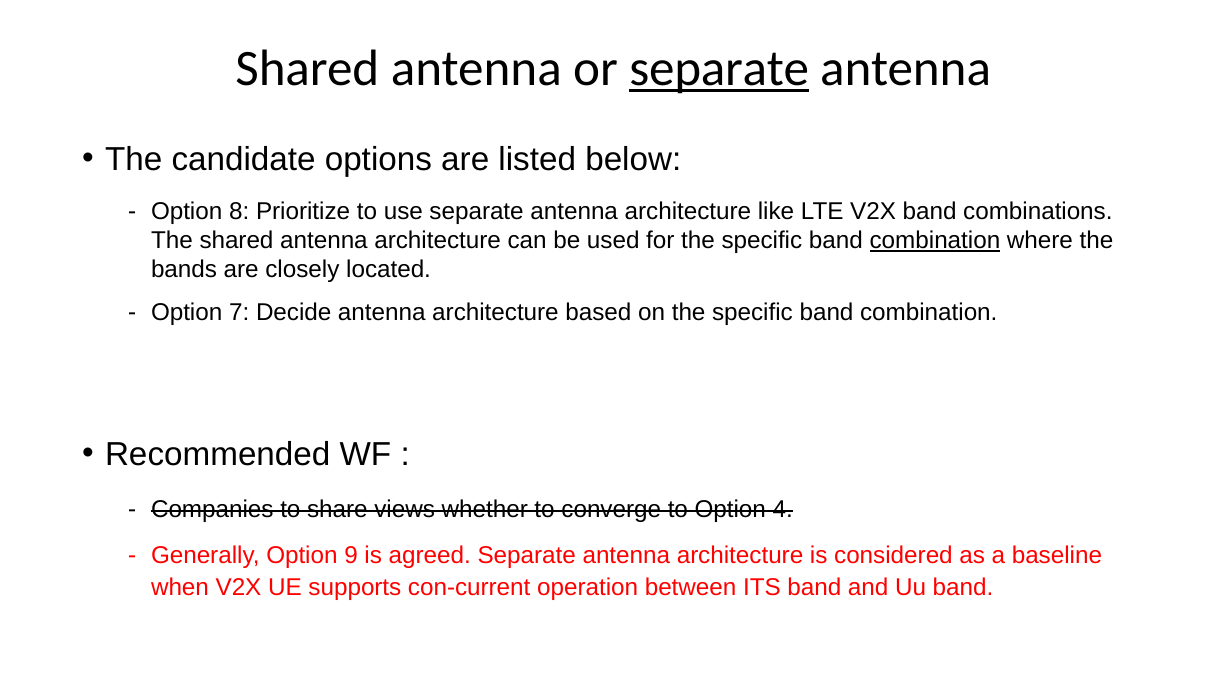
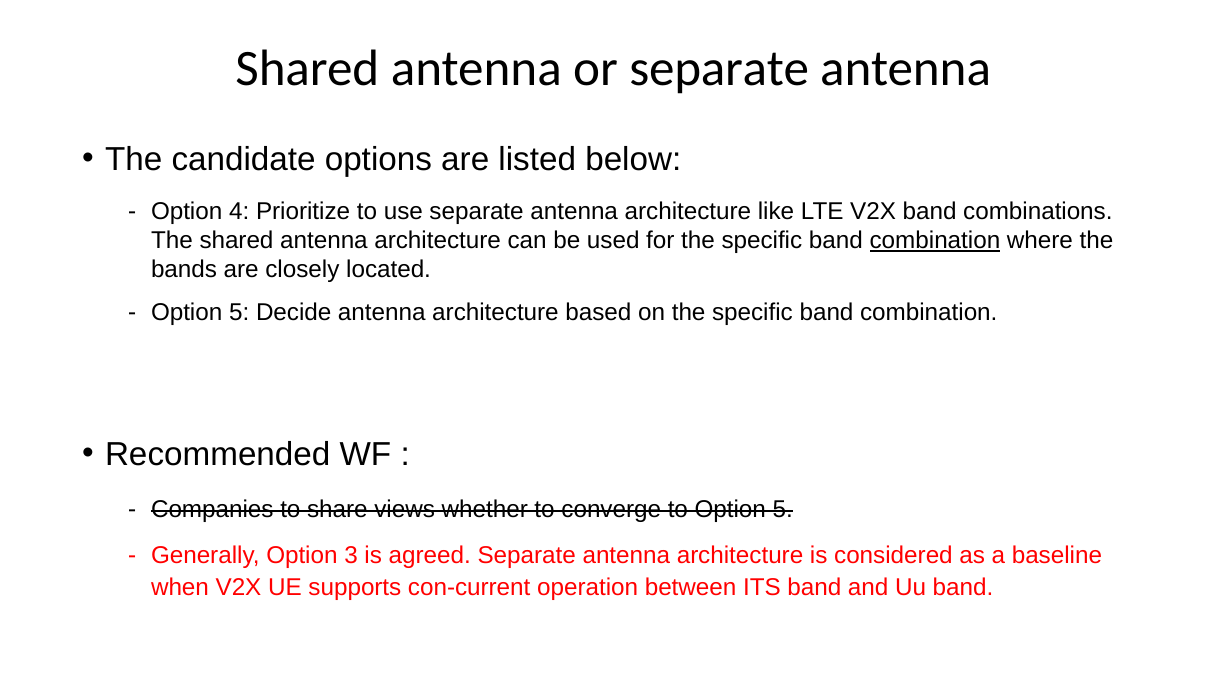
separate underline: present -> none (719, 68)
8: 8 -> 4 (239, 211)
7: 7 -> 5 (239, 313)
to Option 4: 4 -> 5 (783, 509)
9: 9 -> 3 (351, 556)
